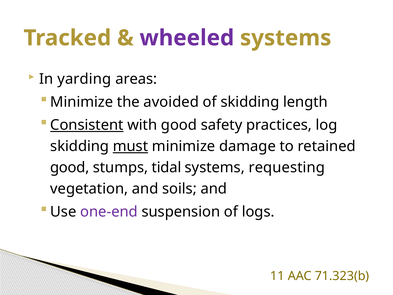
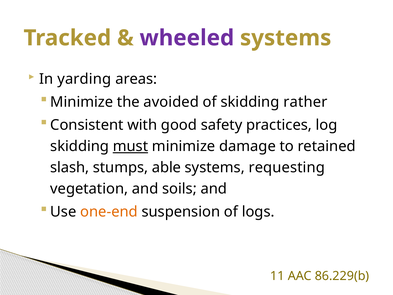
length: length -> rather (305, 102)
Consistent underline: present -> none (87, 125)
good: good -> slash (70, 167)
tidal: tidal -> able (166, 167)
one-end colour: purple -> orange (109, 212)
71.323(b: 71.323(b -> 86.229(b (342, 276)
